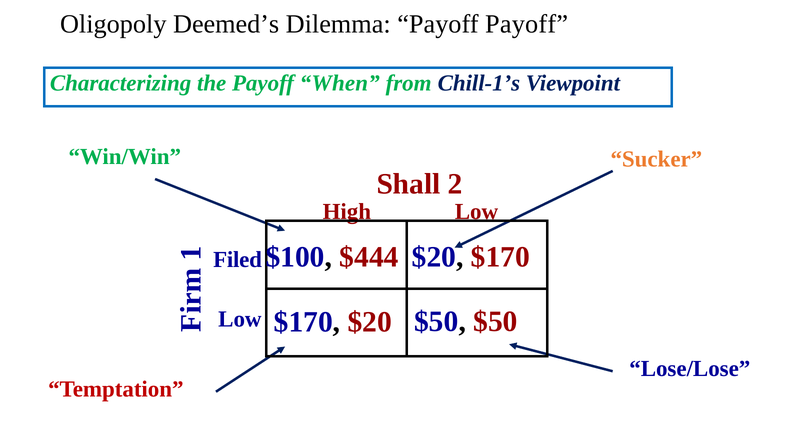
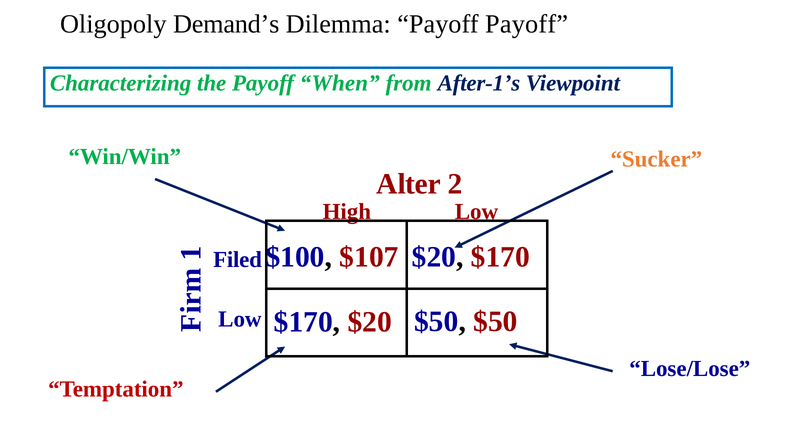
Deemed’s: Deemed’s -> Demand’s (226, 24)
Chill-1’s: Chill-1’s -> After-1’s (479, 83)
Shall: Shall -> Alter (409, 184)
$444: $444 -> $107 (369, 257)
